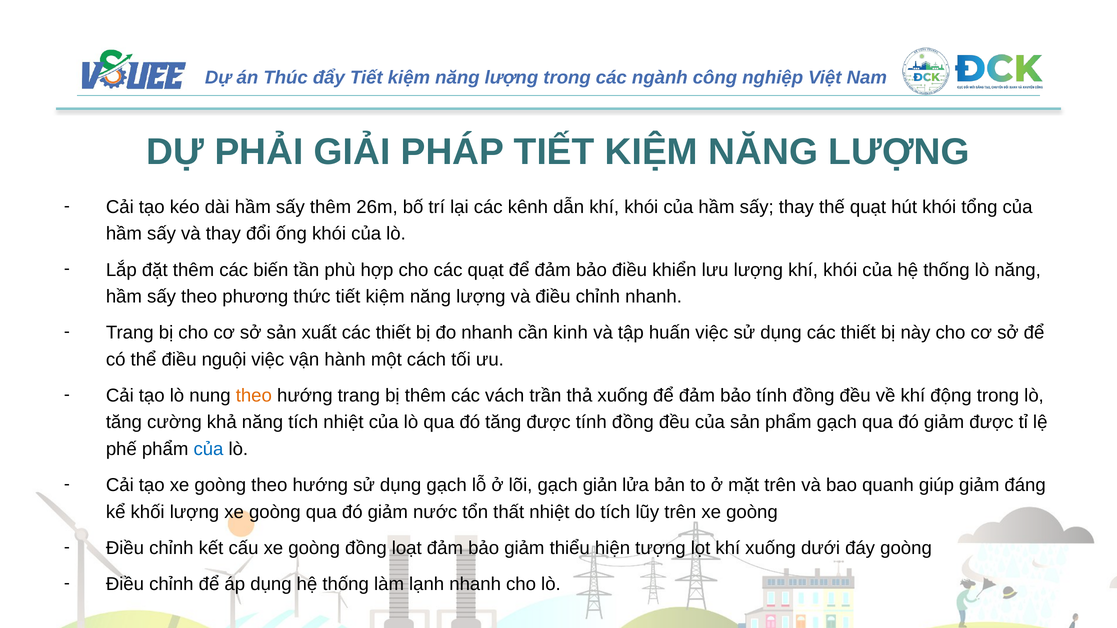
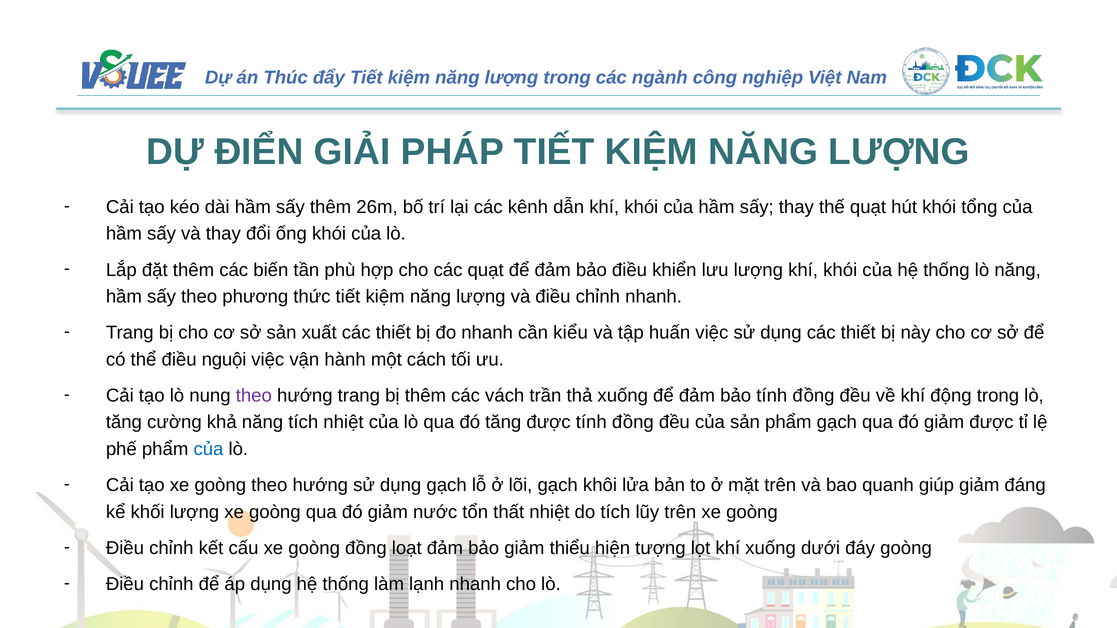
PHẢI: PHẢI -> ĐIỂN (259, 152)
kinh: kinh -> kiểu (571, 333)
theo colour: orange -> purple (254, 396)
giản: giản -> khôi (600, 485)
